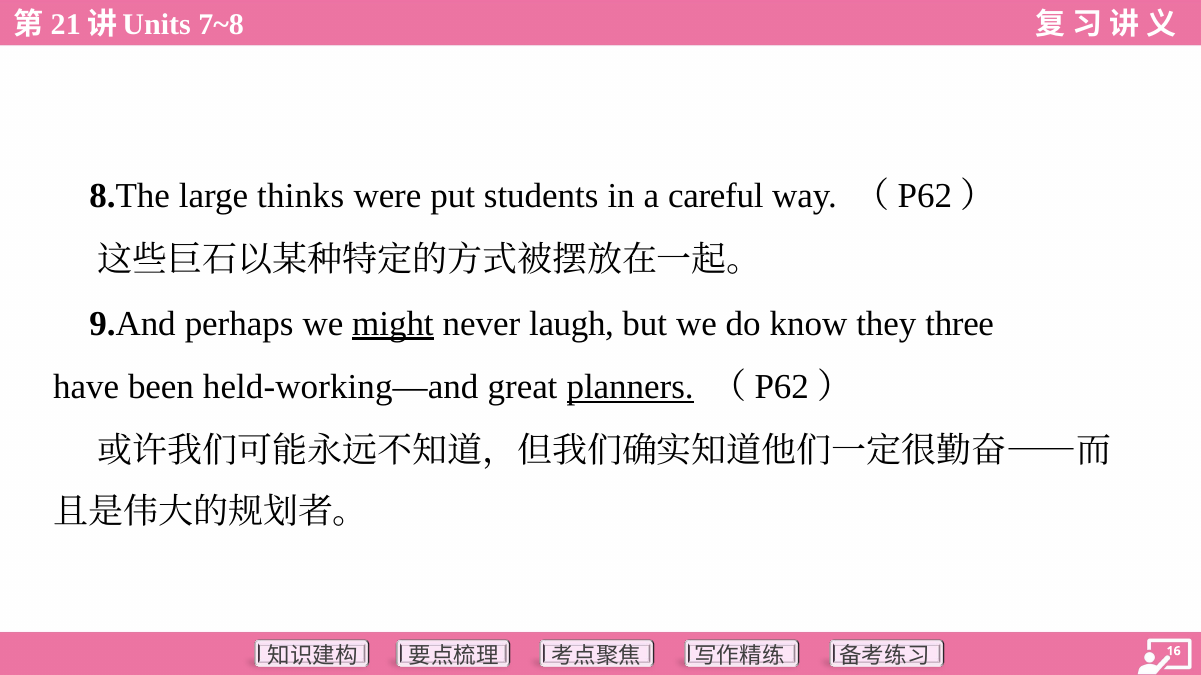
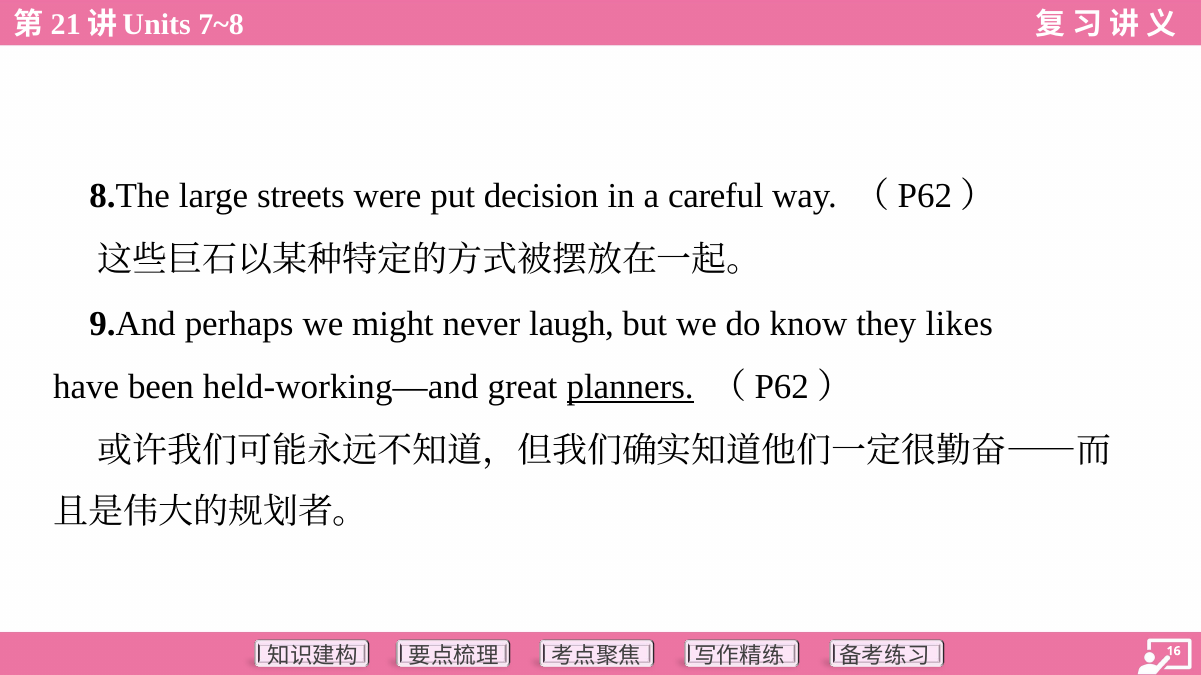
thinks: thinks -> streets (301, 196)
students: students -> decision (541, 196)
might underline: present -> none (393, 324)
three: three -> likes (959, 324)
